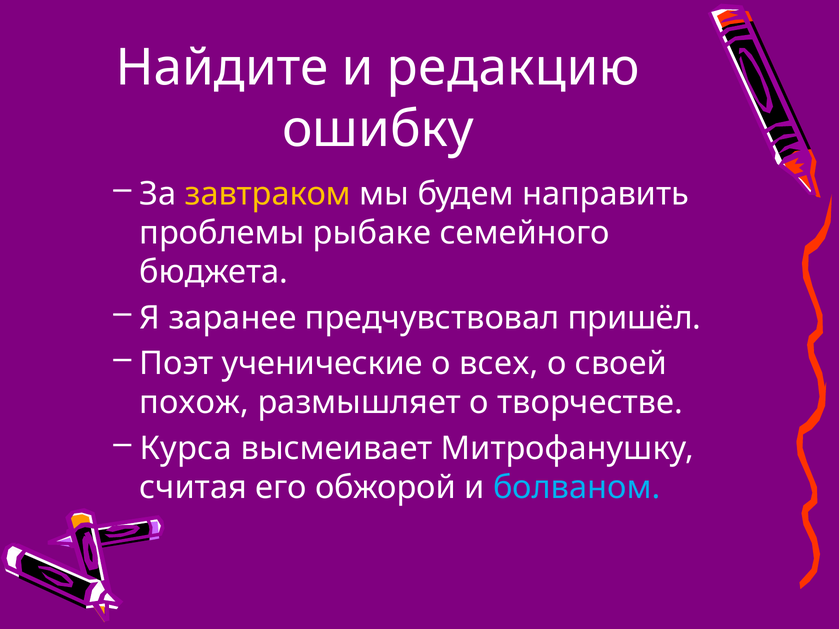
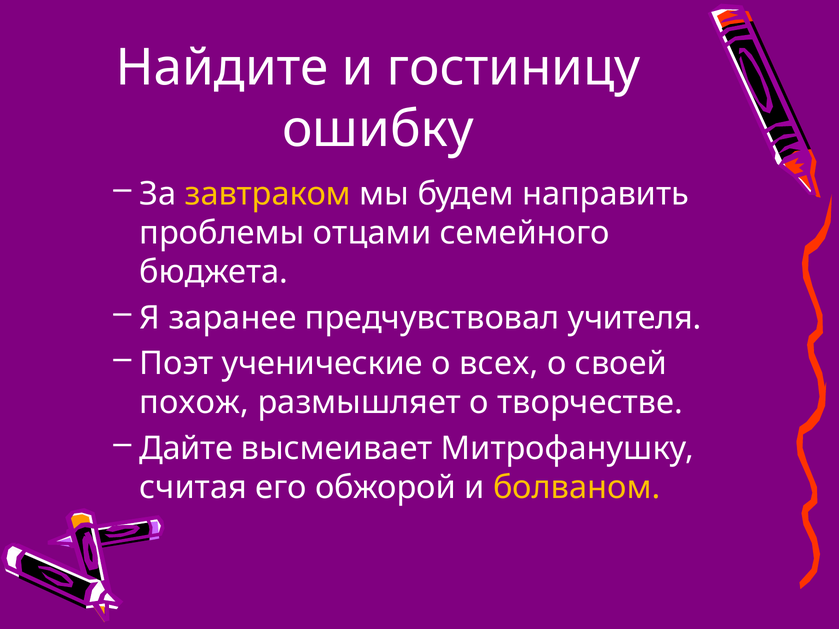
редакцию: редакцию -> гостиницу (514, 68)
рыбаке: рыбаке -> отцами (372, 233)
пришёл: пришёл -> учителя (635, 318)
Курса: Курса -> Дайте (186, 449)
болваном colour: light blue -> yellow (577, 488)
